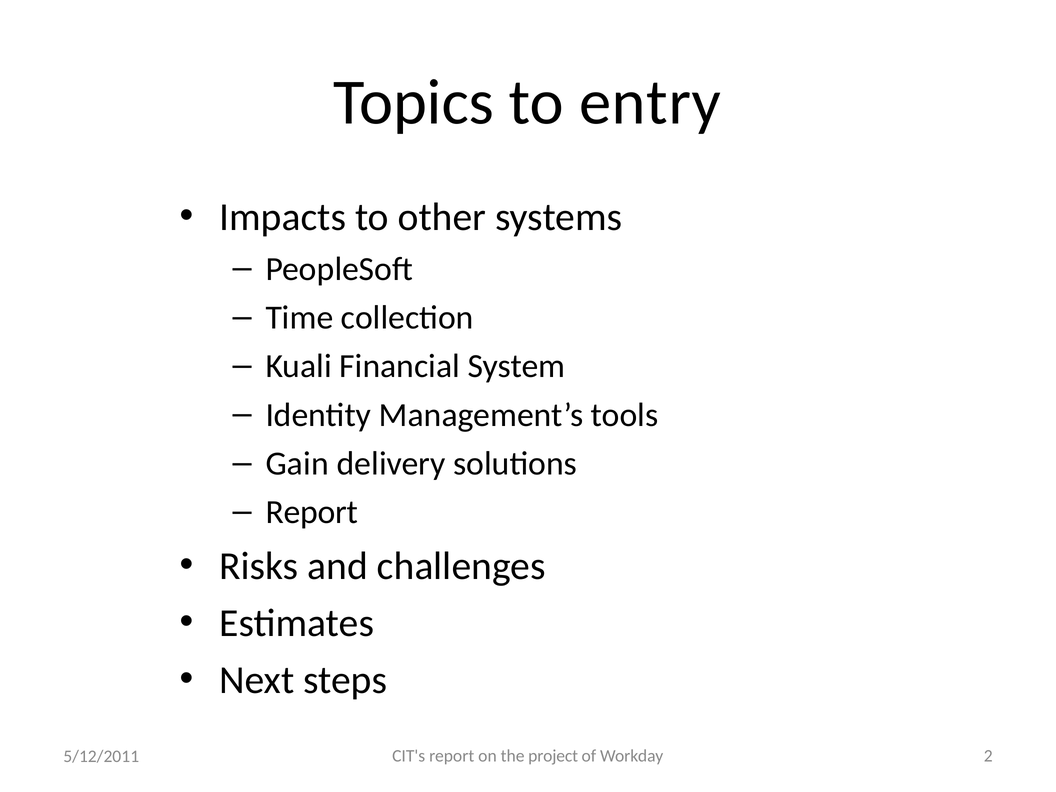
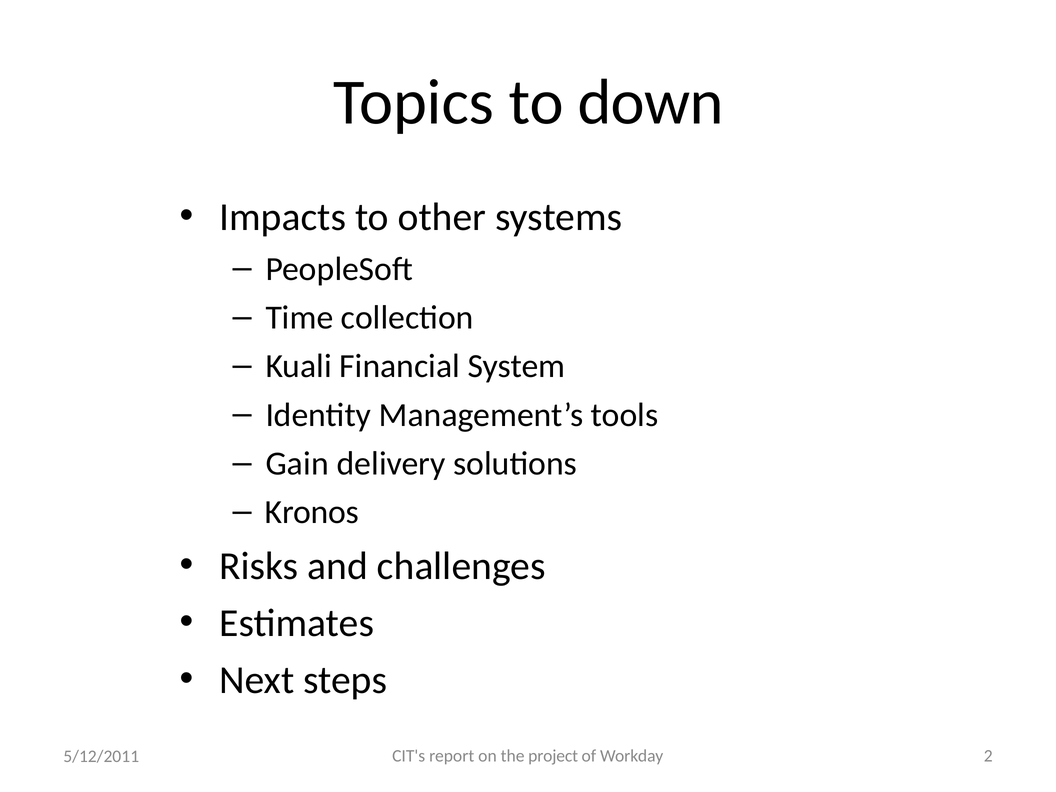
entry: entry -> down (651, 102)
Report: Report -> Kronos (312, 512)
